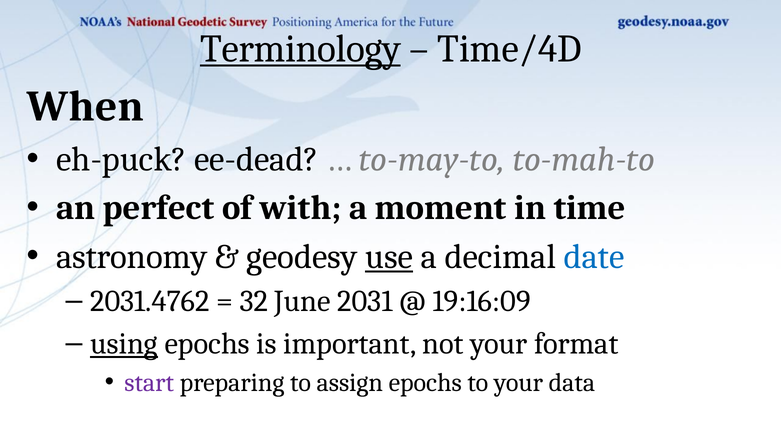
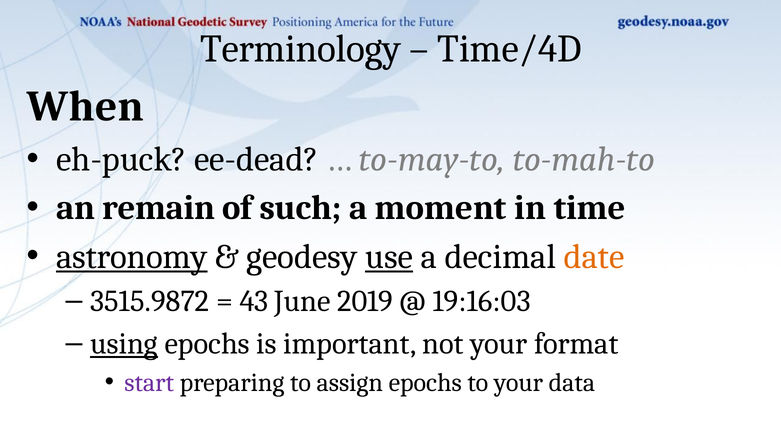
Terminology underline: present -> none (301, 49)
perfect: perfect -> remain (159, 208)
with: with -> such (301, 208)
astronomy underline: none -> present (132, 257)
date colour: blue -> orange (594, 257)
2031.4762: 2031.4762 -> 3515.9872 (150, 302)
32: 32 -> 43 (254, 302)
2031: 2031 -> 2019 (365, 302)
19:16:09: 19:16:09 -> 19:16:03 (482, 302)
